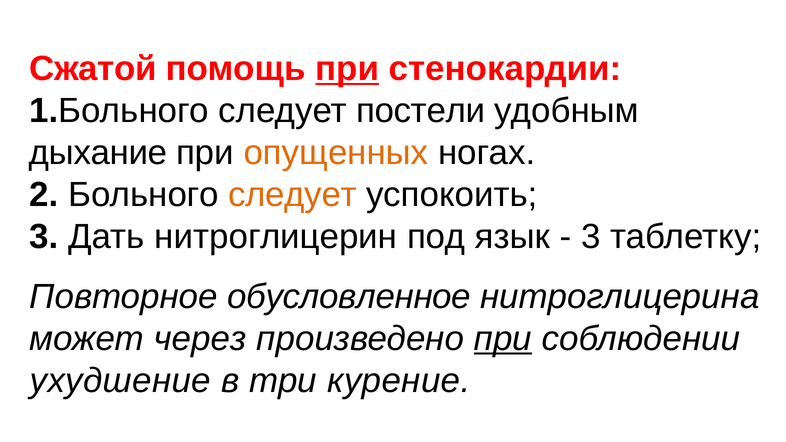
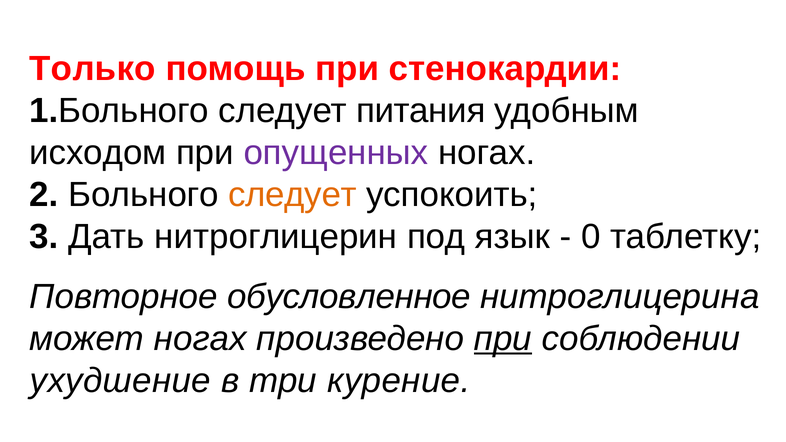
Сжатой: Сжатой -> Только (93, 69)
при underline: present -> none (347, 69)
постели: постели -> питания (421, 111)
дыхание: дыхание -> исходом (98, 153)
опущенных colour: orange -> purple (336, 153)
3: 3 -> 0 (591, 237)
может через: через -> ногах (200, 339)
